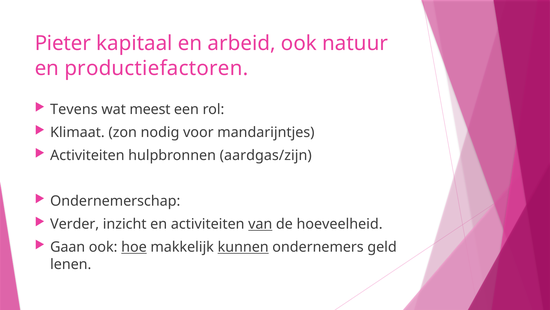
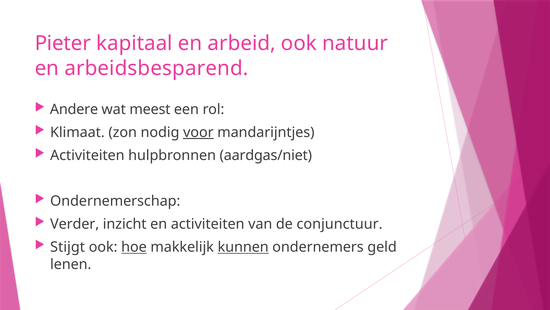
productiefactoren: productiefactoren -> arbeidsbesparend (156, 68)
Tevens: Tevens -> Andere (74, 109)
voor underline: none -> present (198, 132)
aardgas/zijn: aardgas/zijn -> aardgas/niet (266, 155)
van underline: present -> none (260, 224)
hoeveelheid: hoeveelheid -> conjunctuur (340, 224)
Gaan: Gaan -> Stijgt (68, 247)
